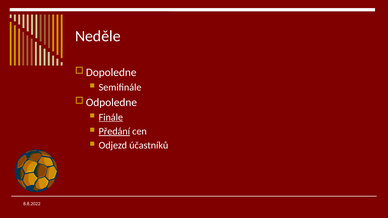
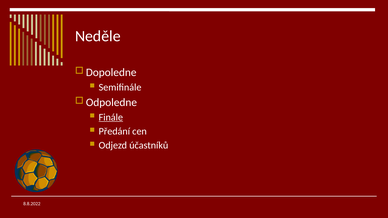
Předání underline: present -> none (114, 131)
